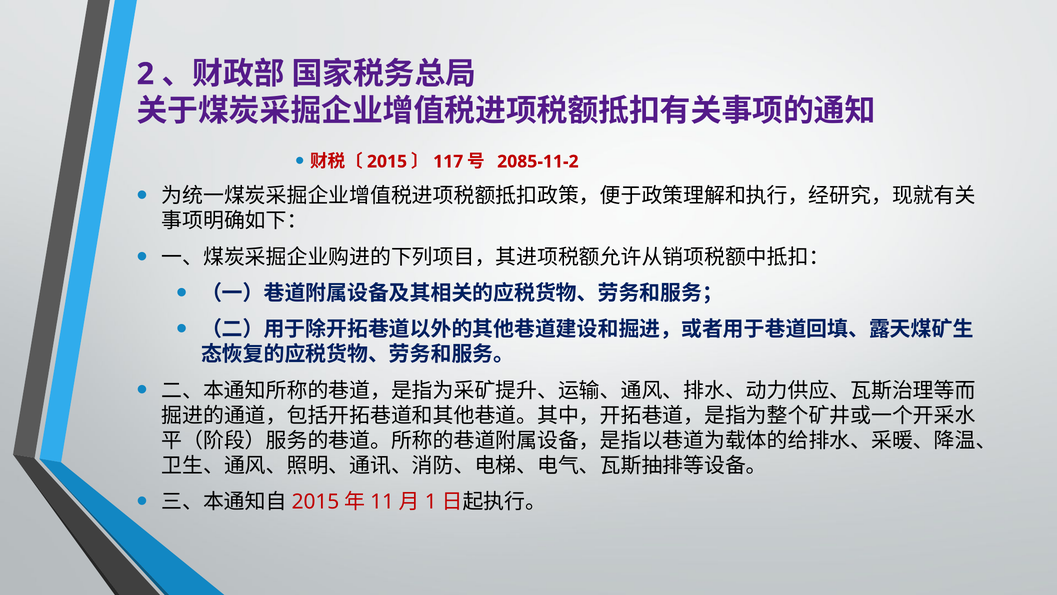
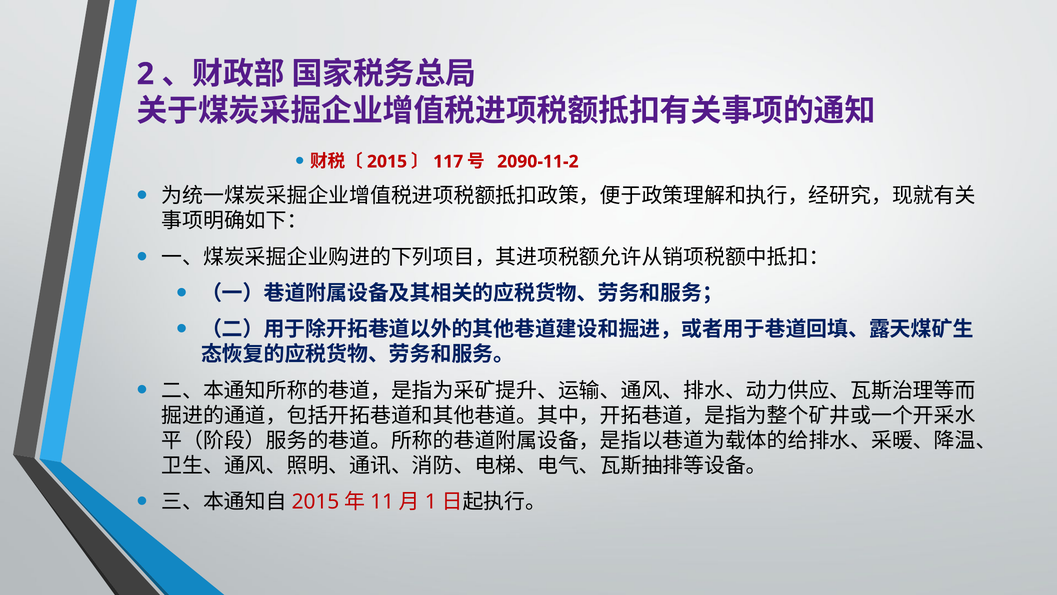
2085-11-2: 2085-11-2 -> 2090-11-2 (538, 161)
